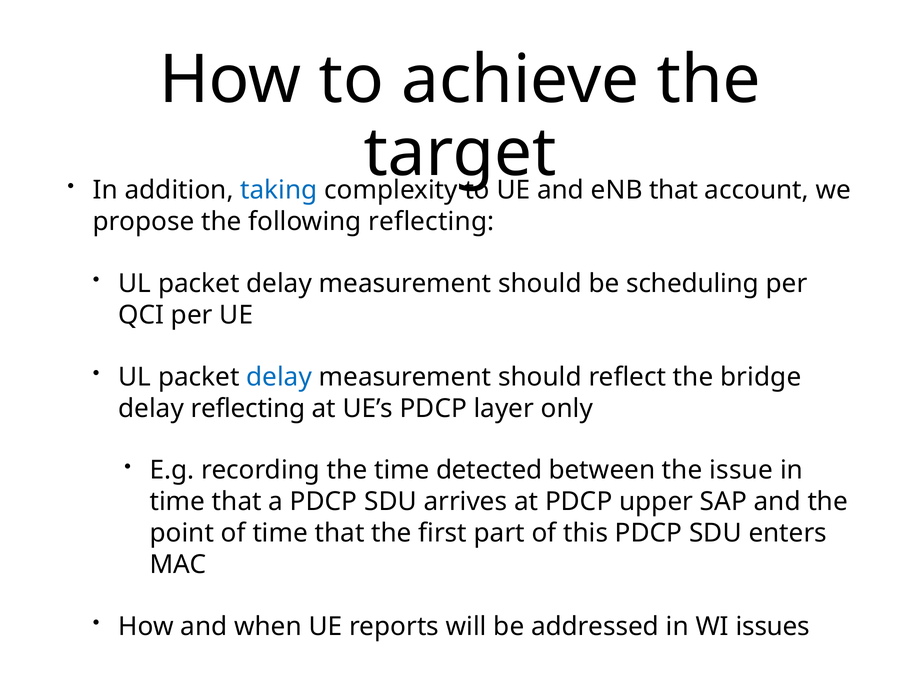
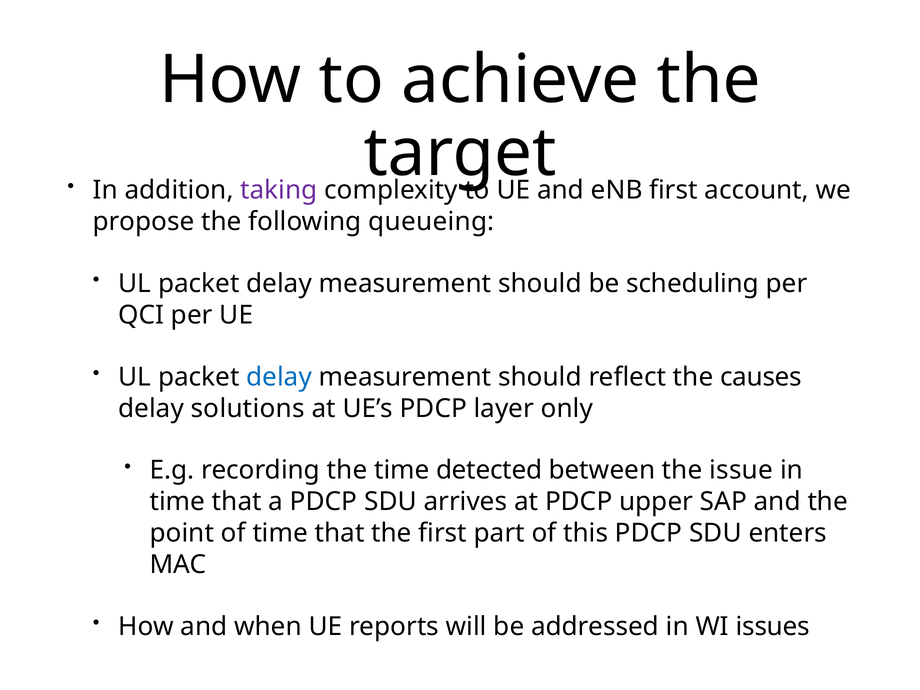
taking colour: blue -> purple (279, 190)
eNB that: that -> first (673, 190)
following reflecting: reflecting -> queueing (431, 222)
bridge: bridge -> causes (761, 377)
delay reflecting: reflecting -> solutions (248, 408)
